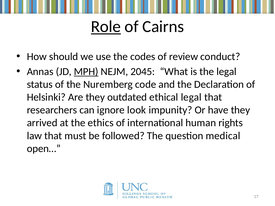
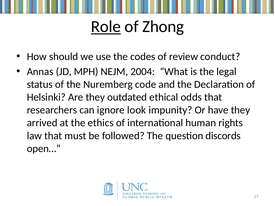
Cairns: Cairns -> Zhong (163, 27)
MPH underline: present -> none (86, 72)
2045: 2045 -> 2004 (143, 72)
ethical legal: legal -> odds (191, 97)
medical: medical -> discords (223, 136)
